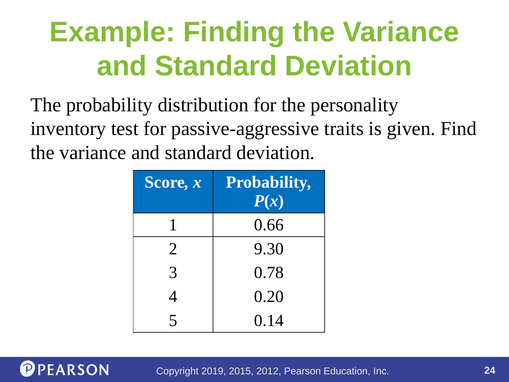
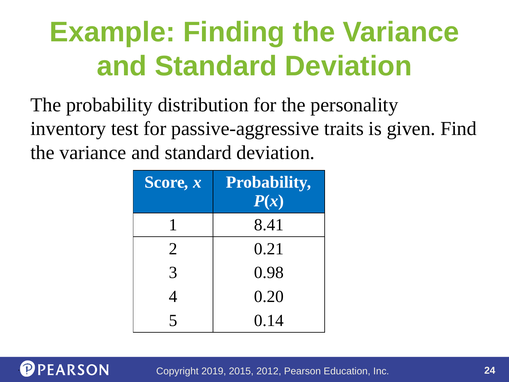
0.66: 0.66 -> 8.41 (269, 225)
9.30: 9.30 -> 0.21 (269, 249)
0.78: 0.78 -> 0.98 (269, 273)
